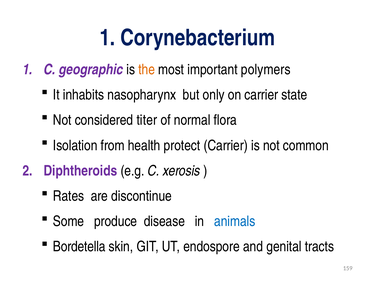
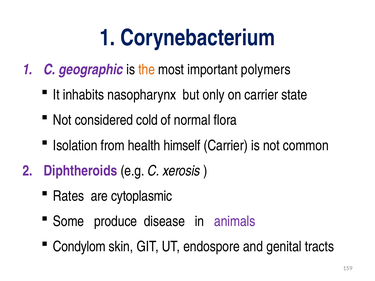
titer: titer -> cold (147, 120)
protect: protect -> himself (182, 146)
discontinue: discontinue -> cytoplasmic (142, 196)
animals colour: blue -> purple (235, 222)
Bordetella: Bordetella -> Condylom (79, 247)
